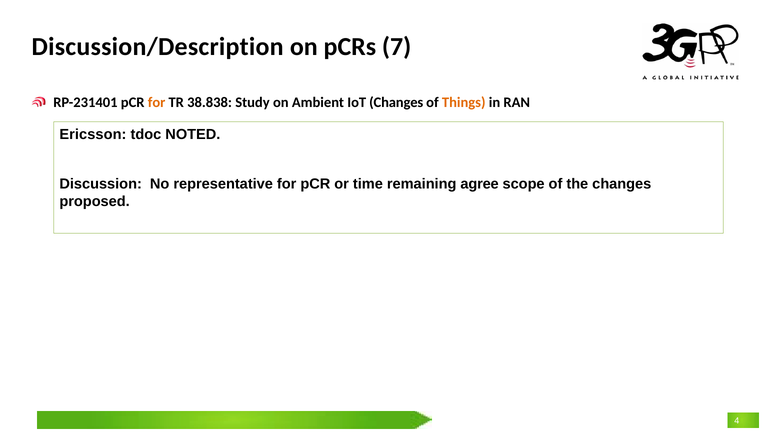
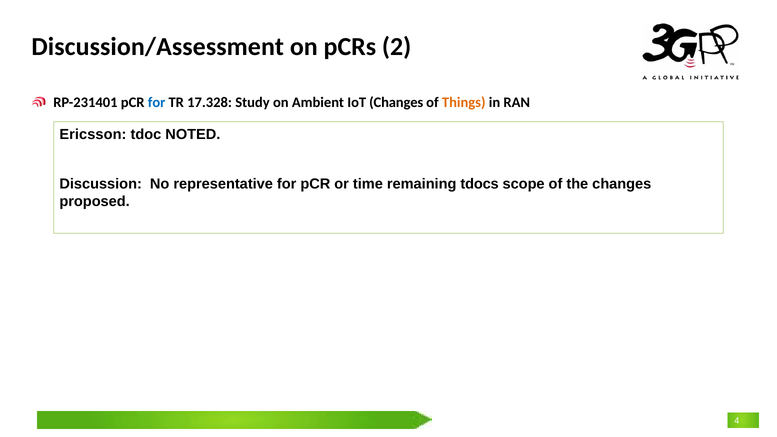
Discussion/Description: Discussion/Description -> Discussion/Assessment (158, 47)
7: 7 -> 2 (397, 47)
for colour: orange -> blue (157, 103)
38.838: 38.838 -> 17.328 (210, 103)
agree: agree -> tdocs (480, 184)
